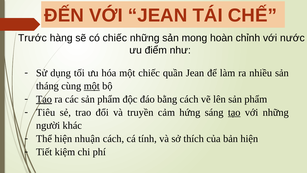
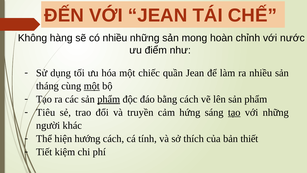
Trước: Trước -> Không (32, 38)
có chiếc: chiếc -> nhiều (115, 38)
Tạo underline: present -> none (44, 99)
phẩm underline: none -> present (109, 99)
nhuận: nhuận -> hướng (87, 138)
bản hiện: hiện -> thiết (249, 138)
